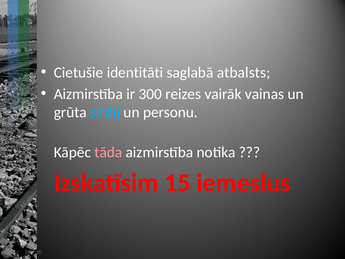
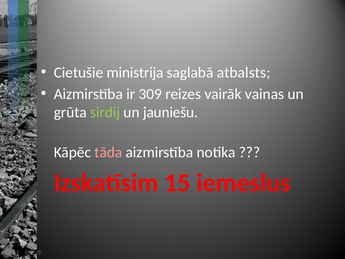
identitāti: identitāti -> ministrija (135, 72)
300: 300 -> 309 (150, 94)
sirdij colour: light blue -> light green (105, 112)
personu: personu -> jauniešu (170, 112)
